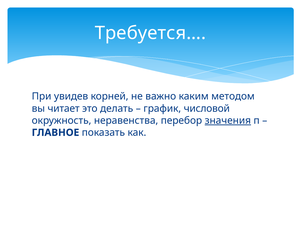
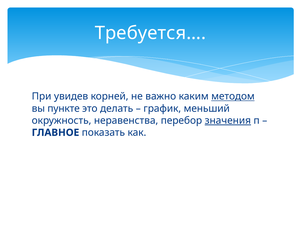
методом underline: none -> present (233, 96)
читает: читает -> пункте (64, 108)
числовой: числовой -> меньший (207, 108)
